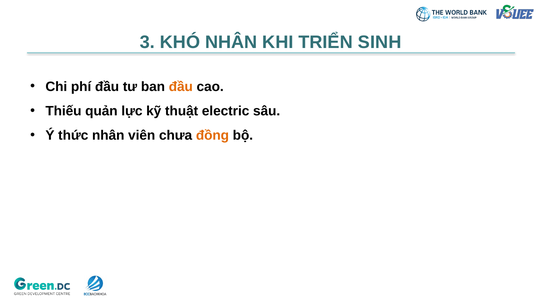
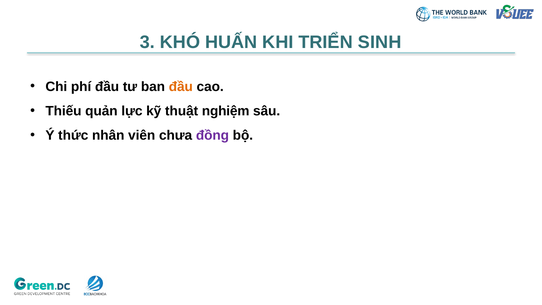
KHÓ NHÂN: NHÂN -> HUẤN (231, 42)
electric: electric -> nghiệm (226, 111)
đồng colour: orange -> purple (212, 135)
